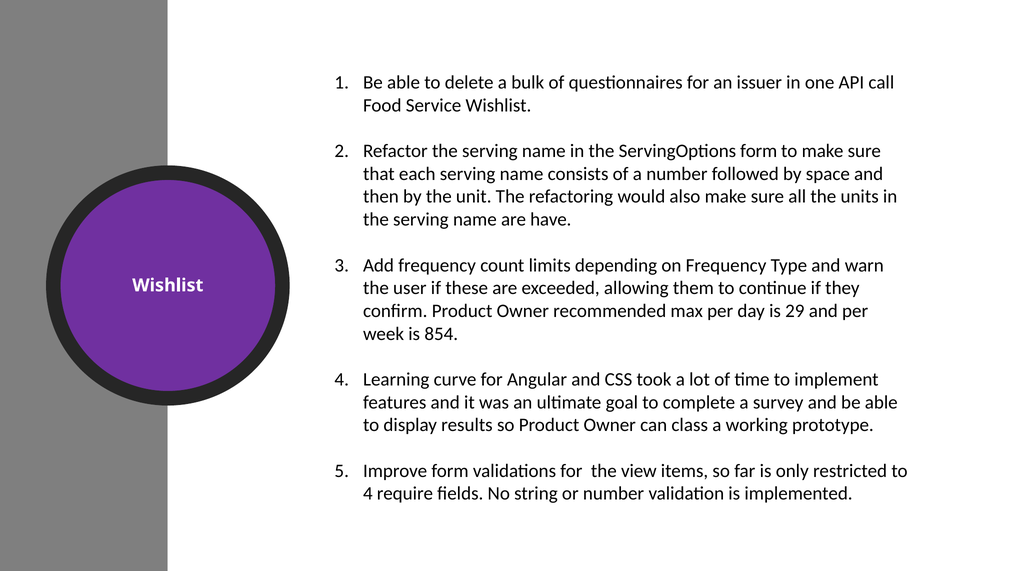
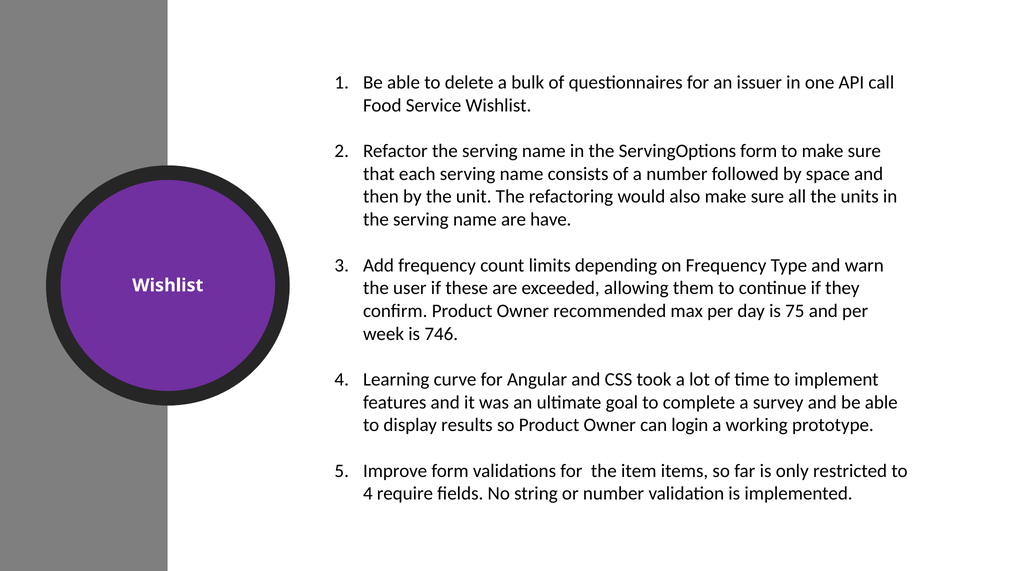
29: 29 -> 75 (795, 311)
854: 854 -> 746 (441, 334)
class: class -> login (690, 425)
view: view -> item (639, 471)
